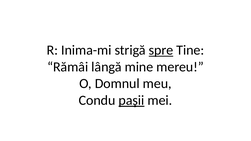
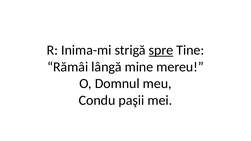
paşii underline: present -> none (131, 100)
